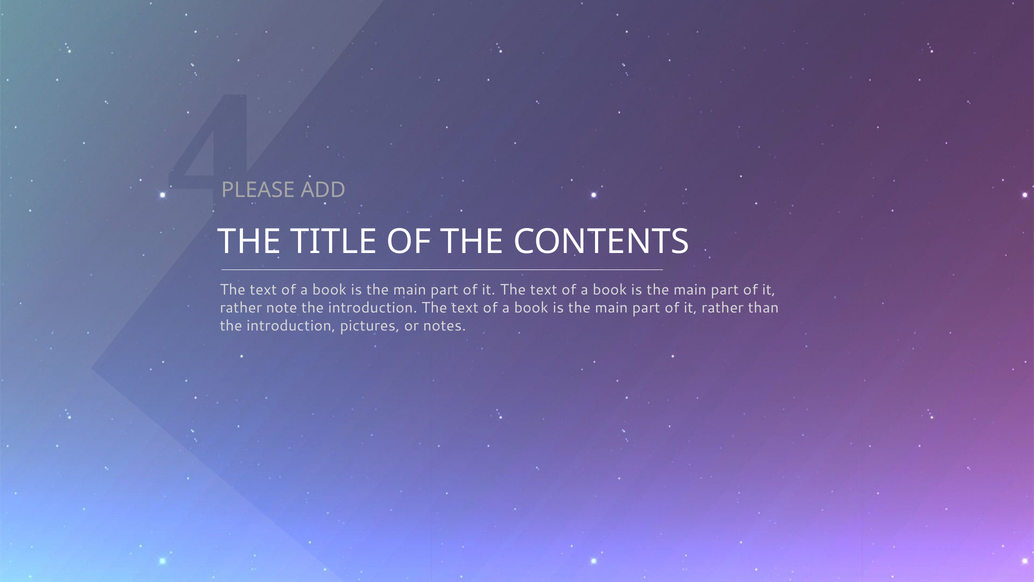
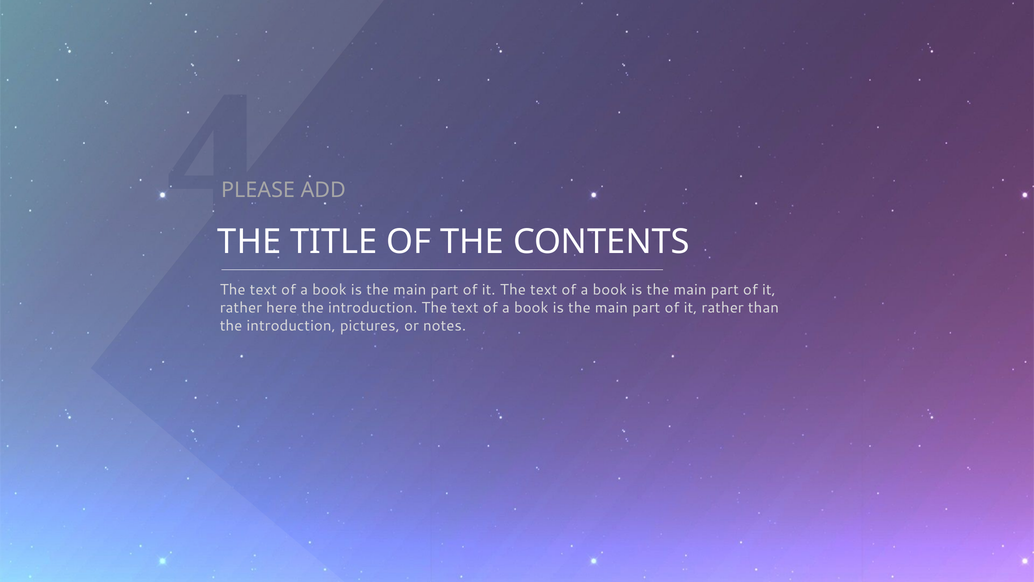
note: note -> here (282, 308)
